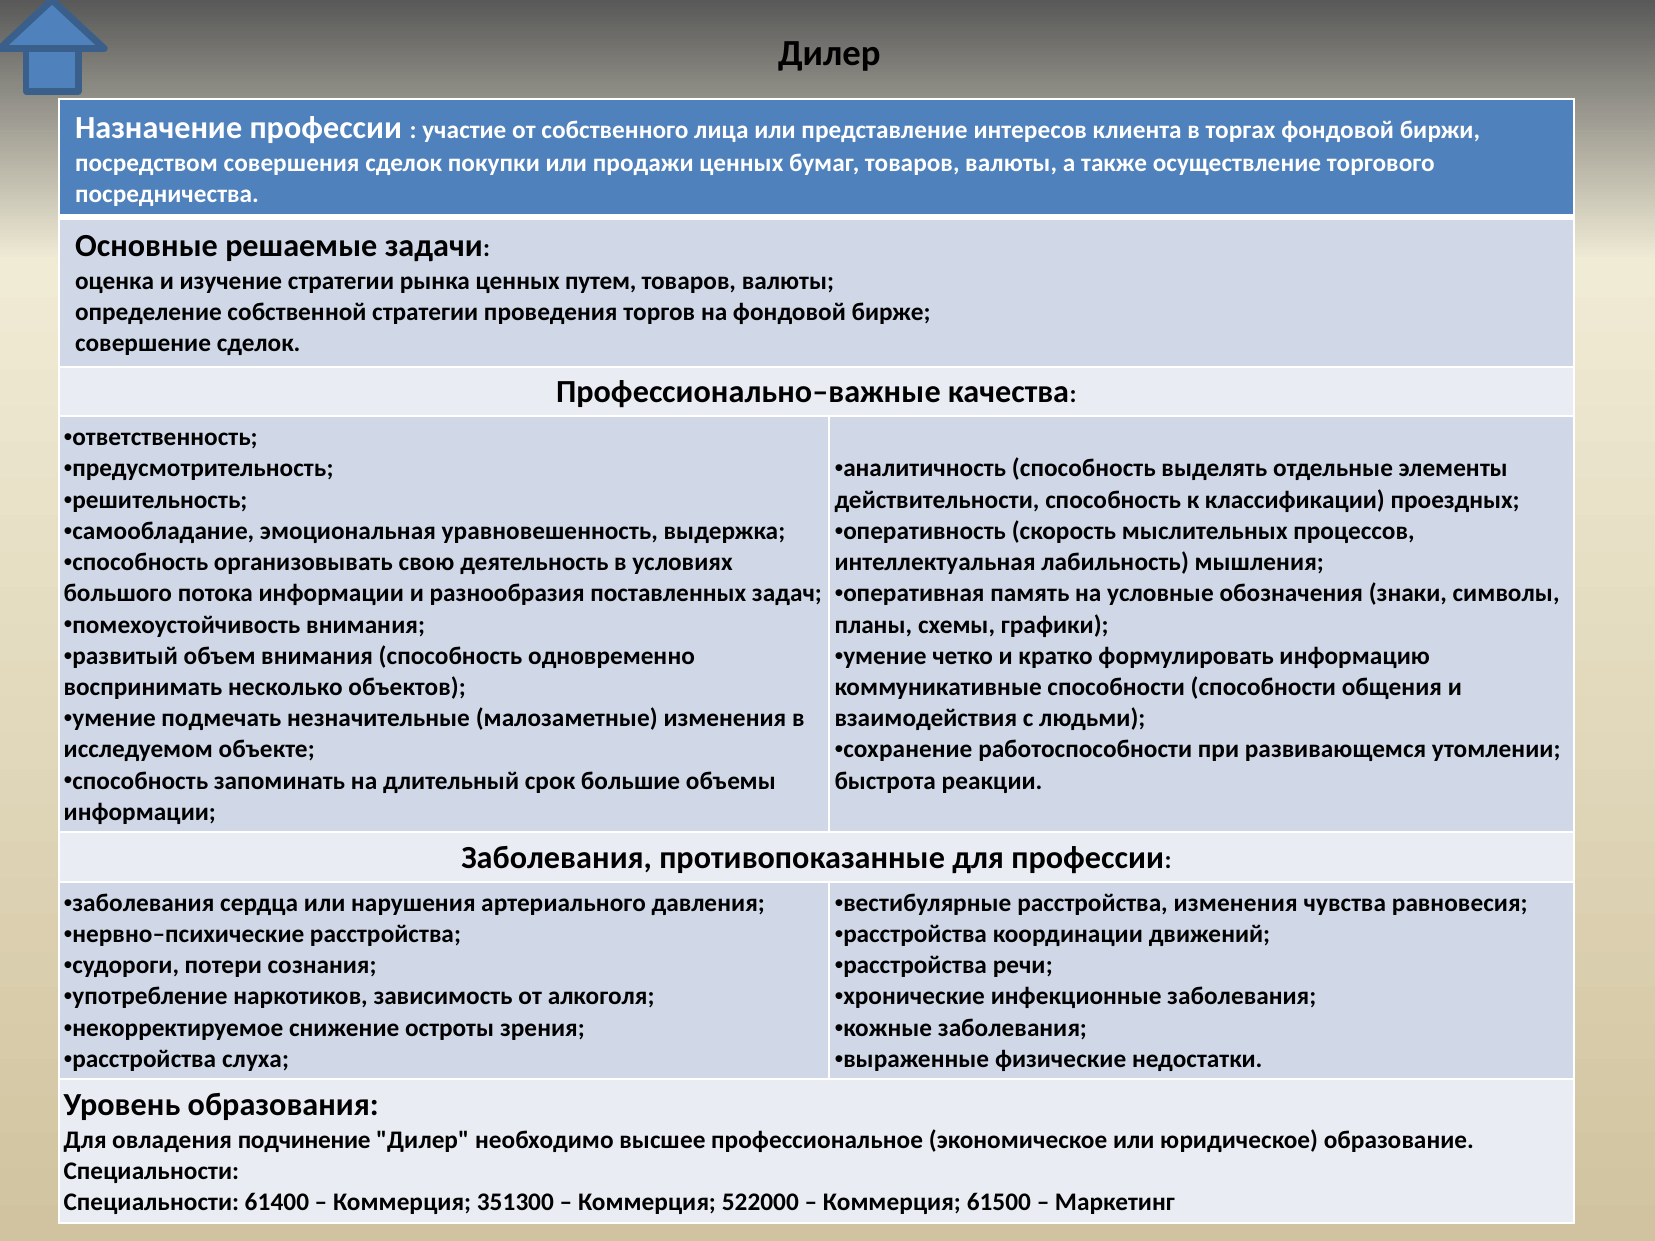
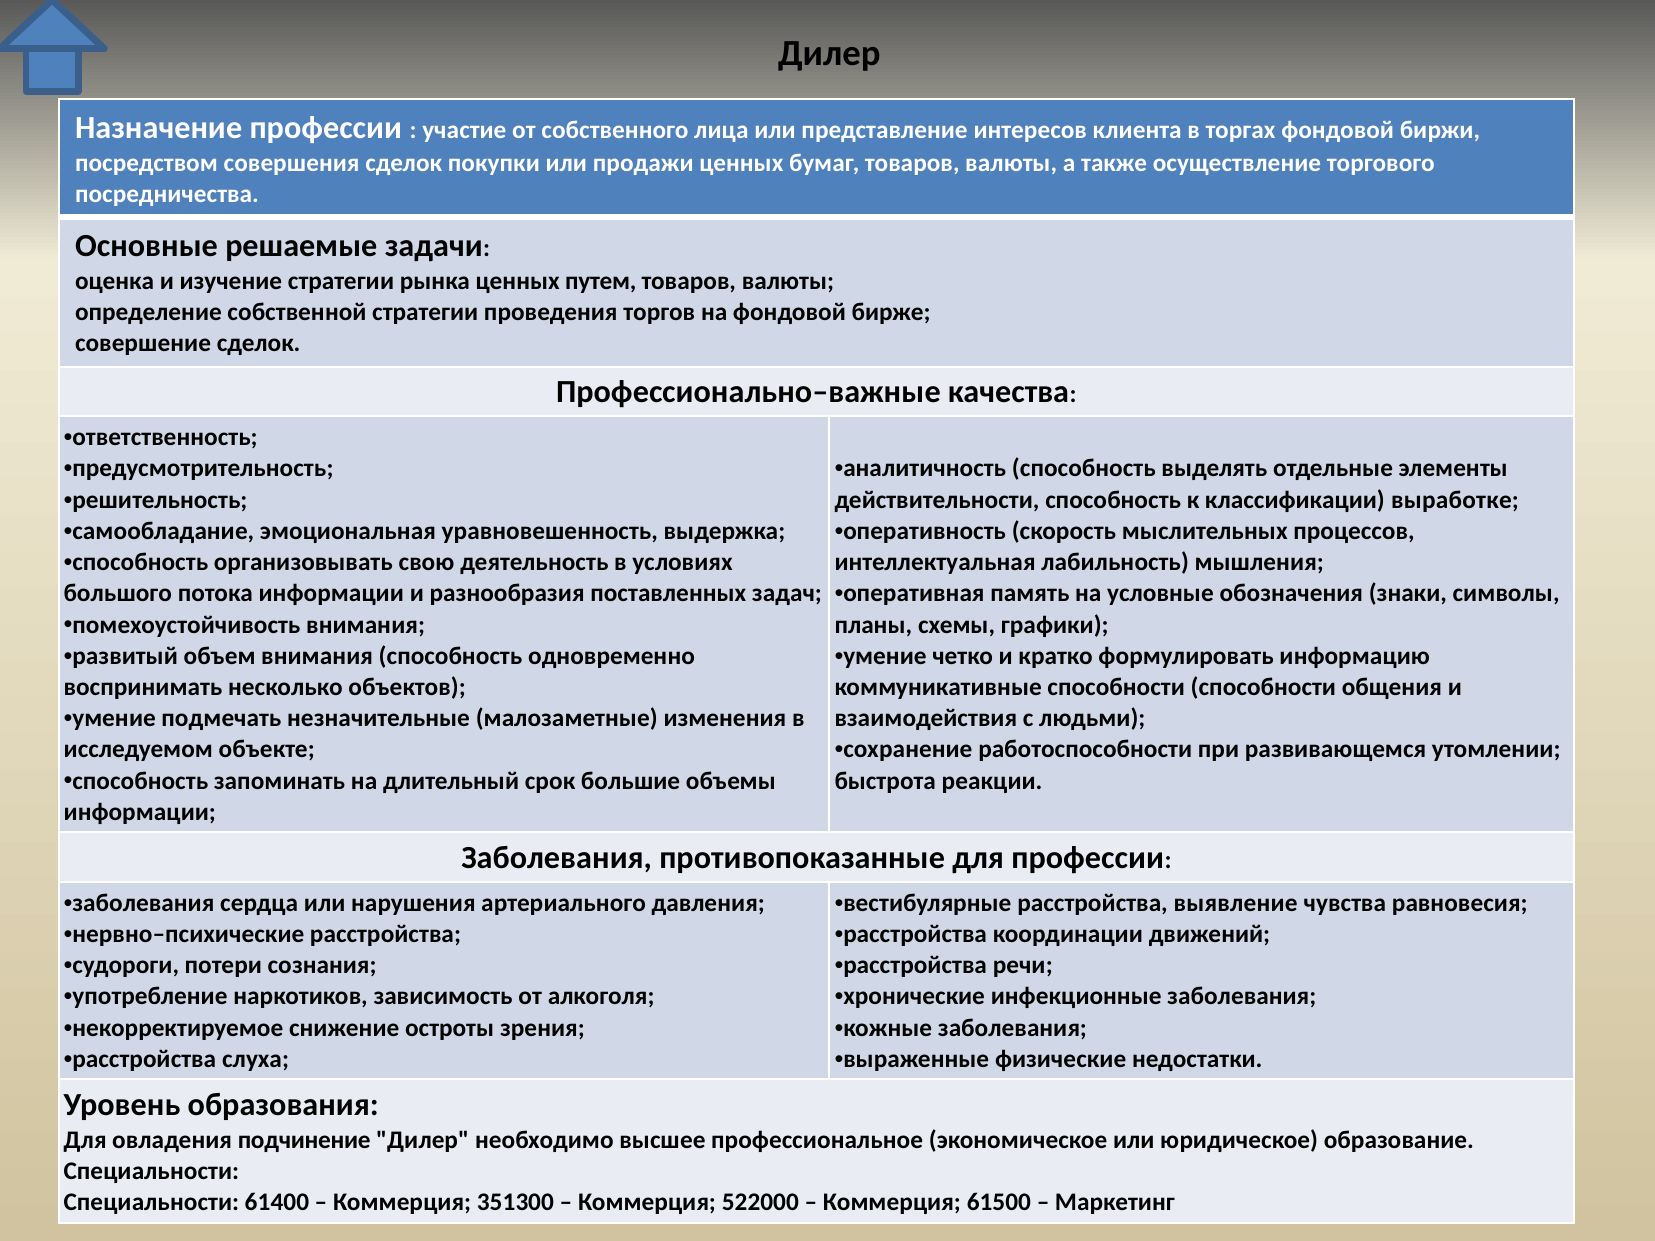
проездных: проездных -> выработке (1455, 500)
расстройства изменения: изменения -> выявление (1236, 903)
